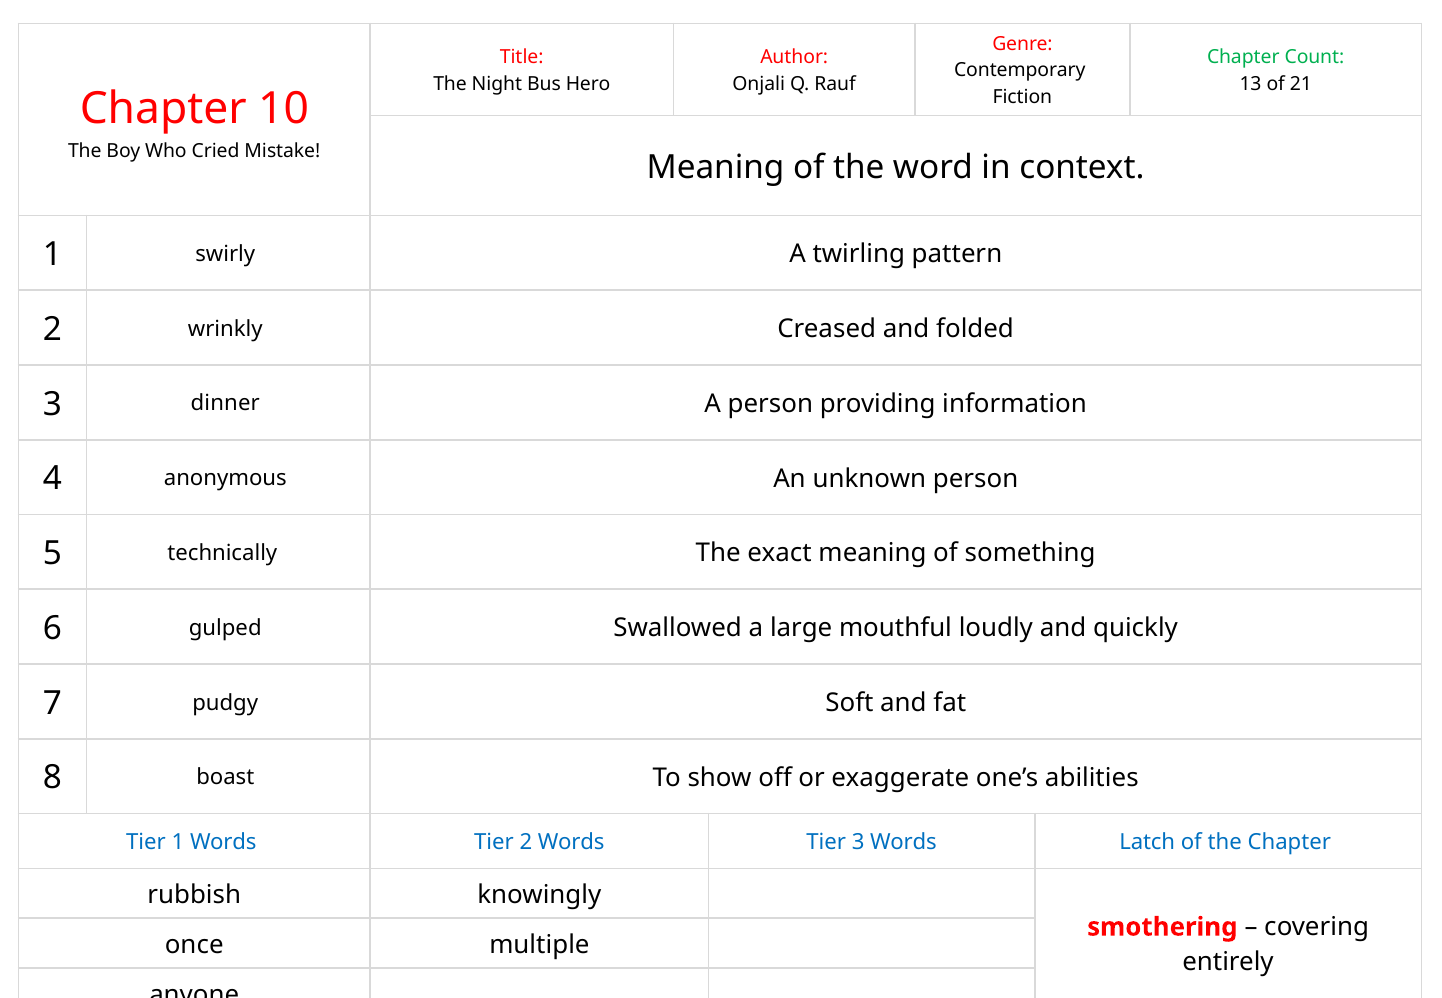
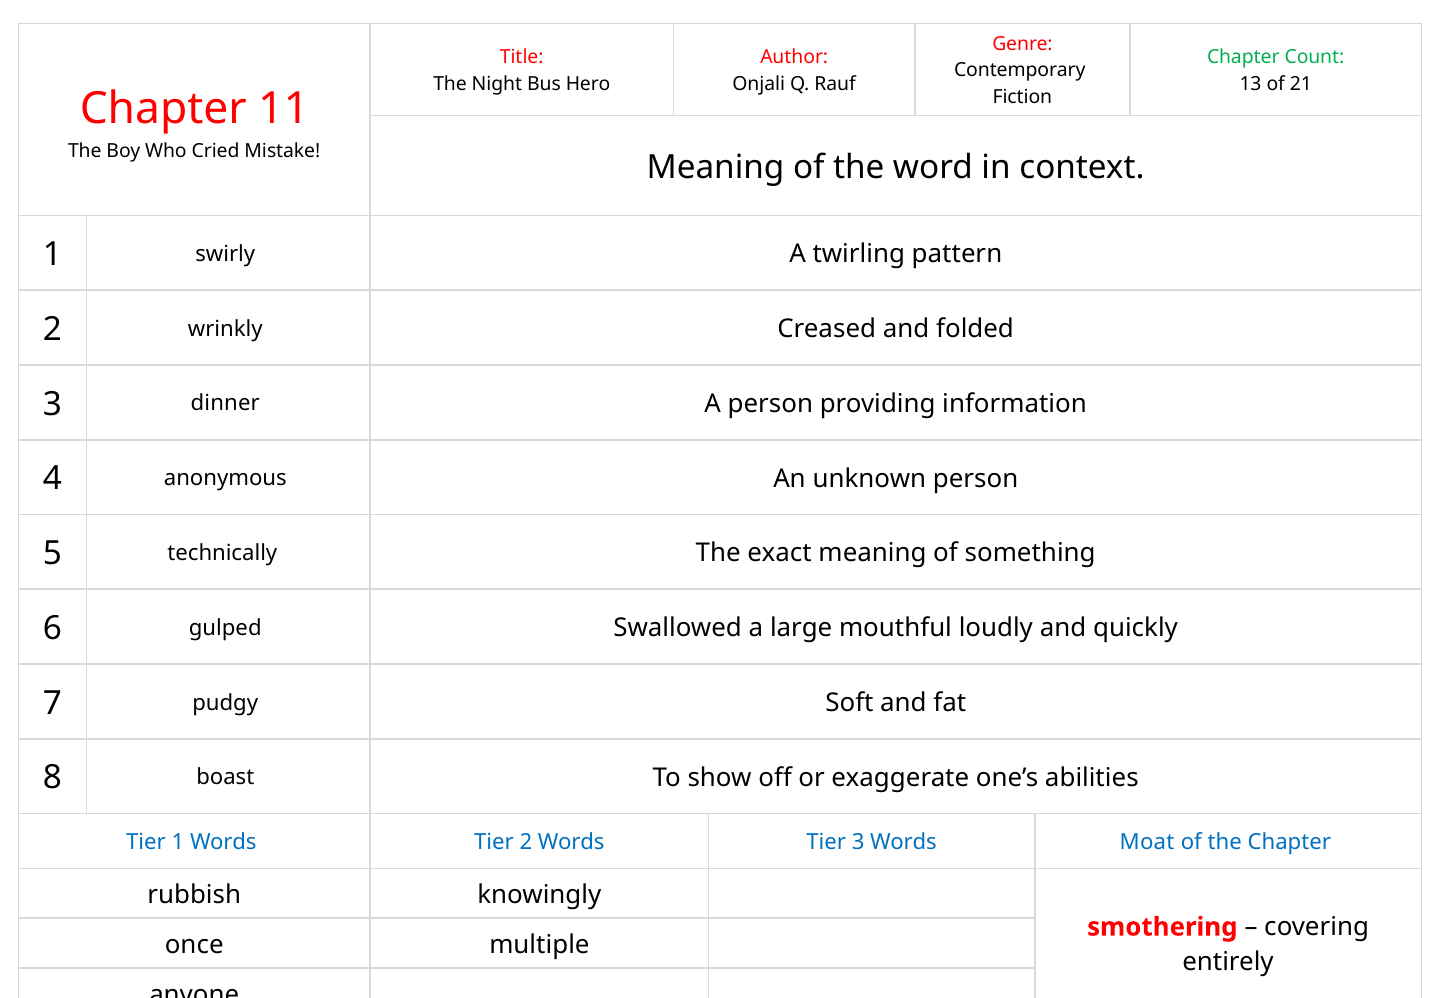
10: 10 -> 11 (283, 109)
Latch: Latch -> Moat (1147, 843)
